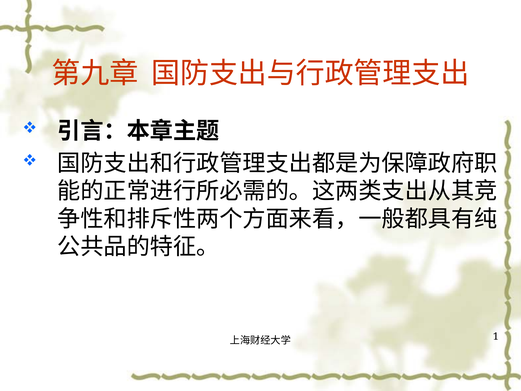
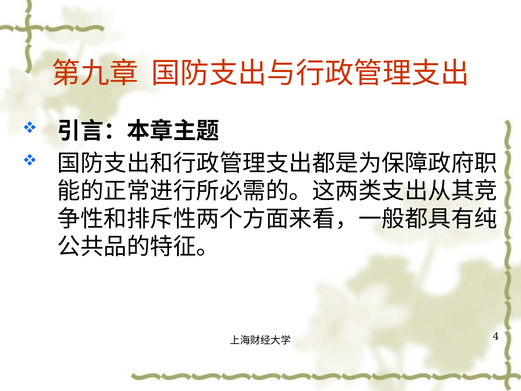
1: 1 -> 4 (496, 336)
